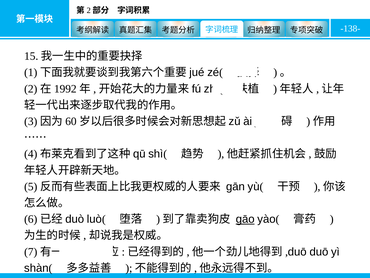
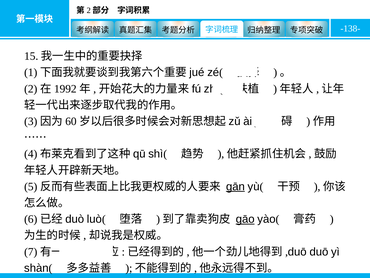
gān underline: none -> present (235, 186)
